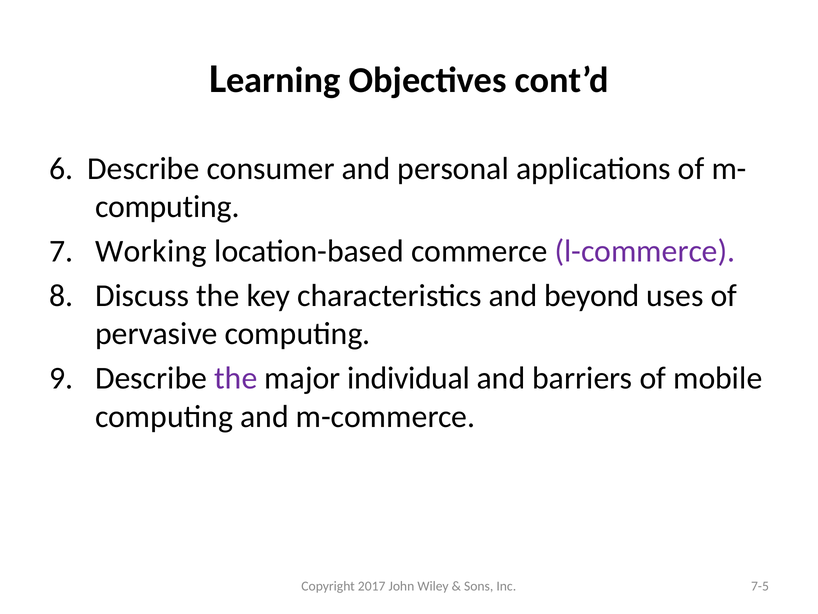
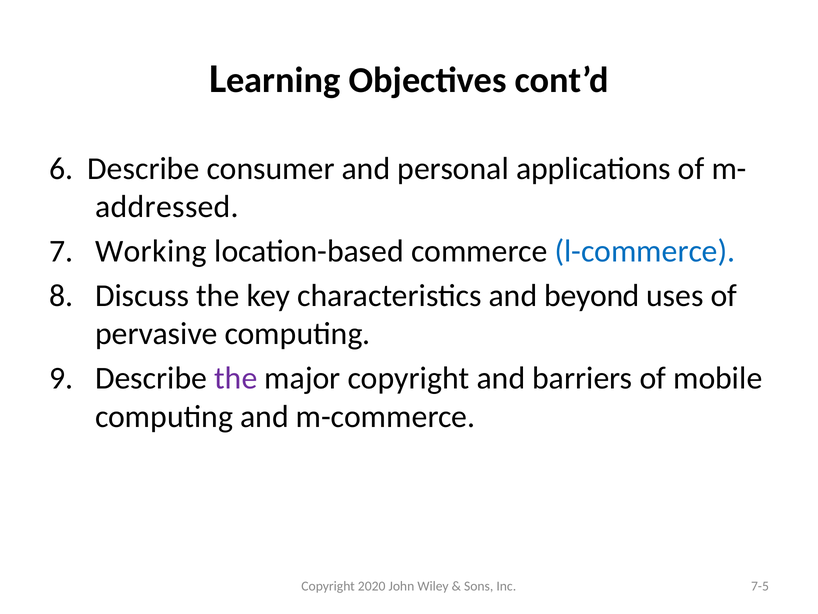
computing: computing -> addressed (167, 207)
l-commerce colour: purple -> blue (645, 251)
major individual: individual -> copyright (409, 378)
2017: 2017 -> 2020 (372, 586)
